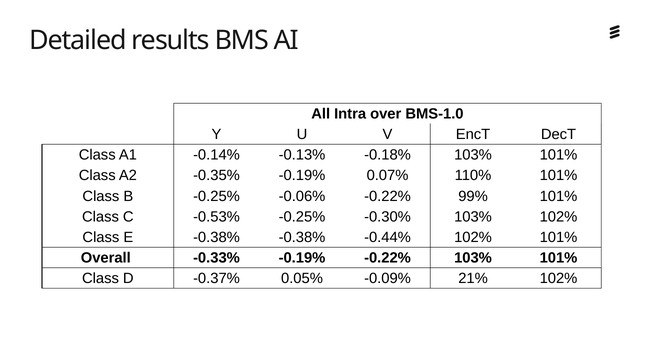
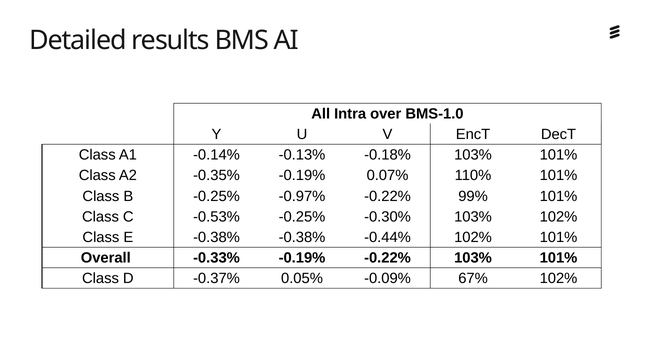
-0.06%: -0.06% -> -0.97% (302, 196)
21%: 21% -> 67% (473, 278)
